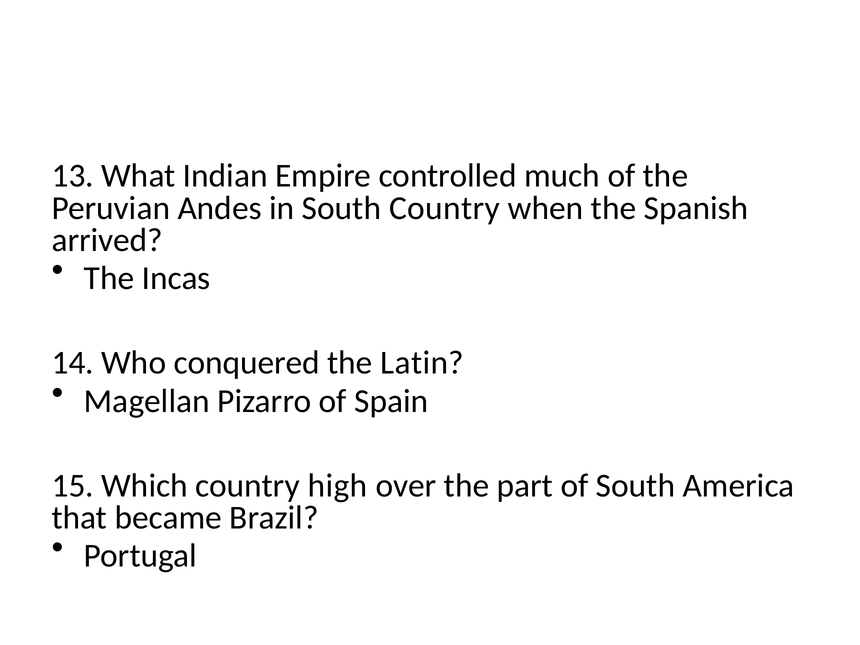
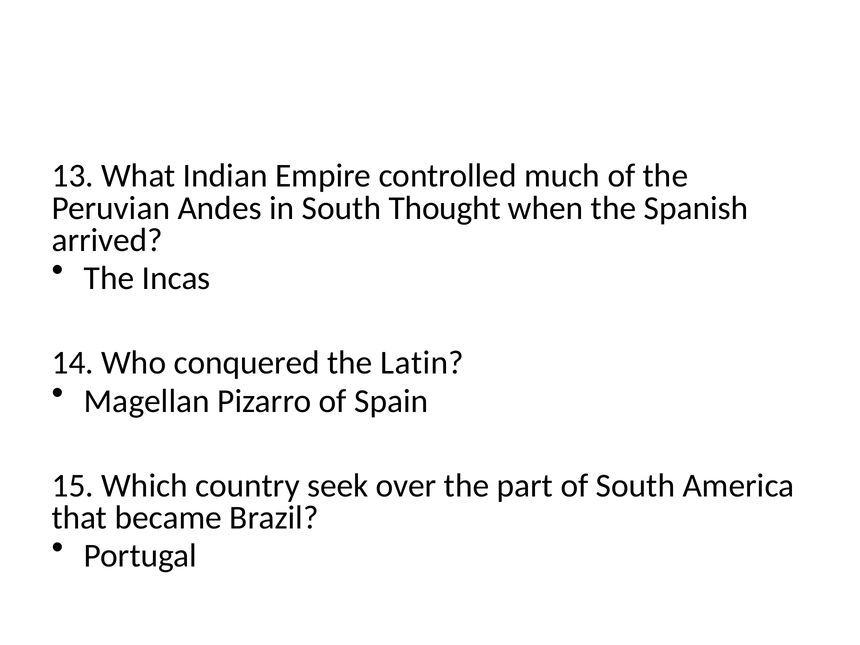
South Country: Country -> Thought (445, 208)
high: high -> seek (338, 486)
